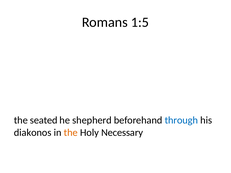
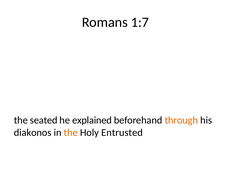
1:5: 1:5 -> 1:7 (140, 22)
shepherd: shepherd -> explained (92, 120)
through colour: blue -> orange (181, 120)
Necessary: Necessary -> Entrusted (122, 133)
